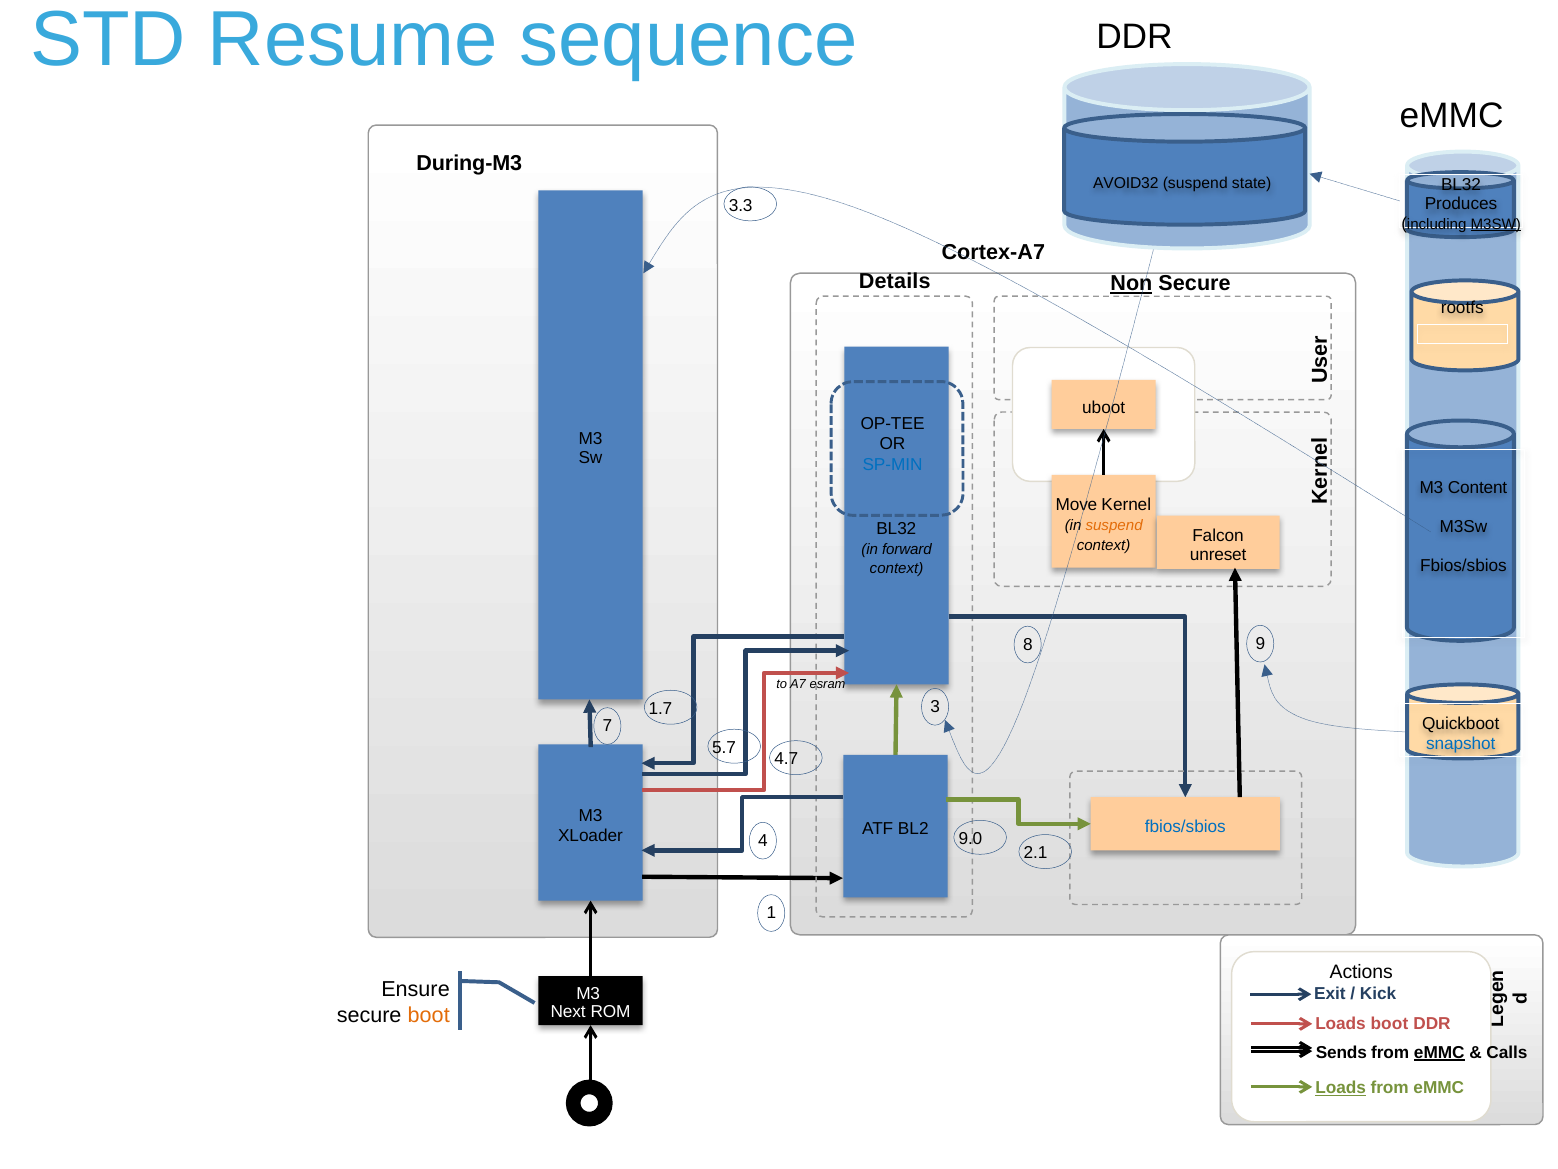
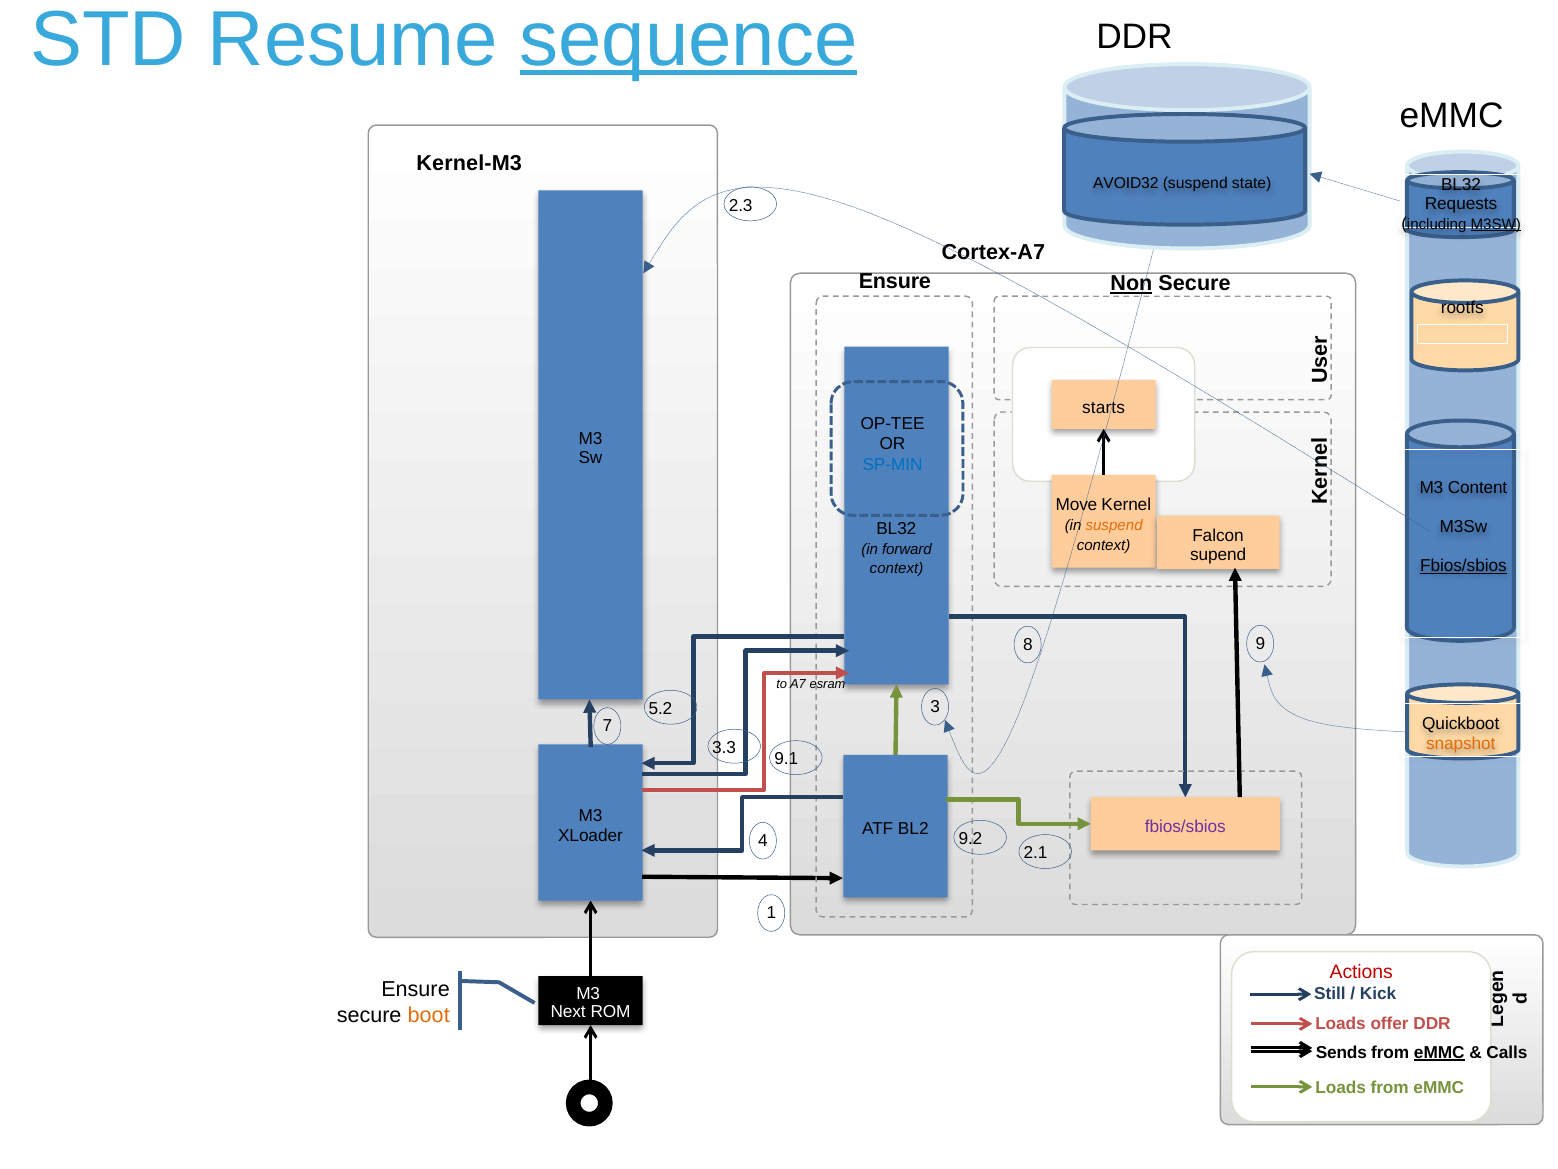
sequence underline: none -> present (689, 39)
During-M3: During-M3 -> Kernel-M3 (469, 163)
Produces: Produces -> Requests (1461, 204)
3.3: 3.3 -> 2.3 (741, 205)
Details: Details -> Ensure (895, 281)
uboot: uboot -> starts (1104, 407)
unreset: unreset -> supend (1218, 555)
Fbios/sbios underline: none -> present (1463, 566)
1.7: 1.7 -> 5.2 (660, 708)
snapshot colour: blue -> orange (1461, 743)
5.7: 5.7 -> 3.3 (724, 747)
4.7: 4.7 -> 9.1 (786, 759)
fbios/sbios colour: blue -> purple (1185, 827)
9.0: 9.0 -> 9.2 (970, 838)
Actions colour: black -> red (1361, 971)
Exit: Exit -> Still (1330, 993)
Loads boot: boot -> offer (1390, 1023)
Loads underline: present -> none (1341, 1088)
